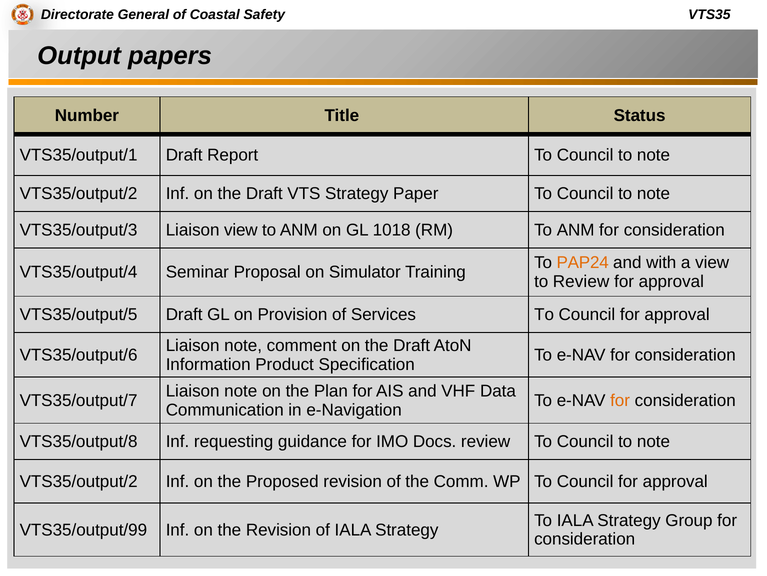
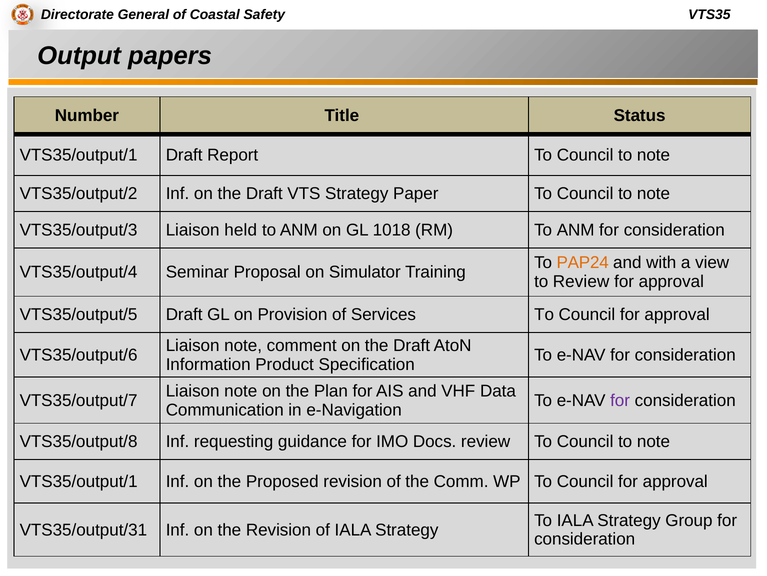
Liaison view: view -> held (241, 230)
for colour: orange -> purple (620, 400)
VTS35/output/2: VTS35/output/2 -> VTS35/output/1 (79, 481)
VTS35/output/99: VTS35/output/99 -> VTS35/output/31 (83, 529)
